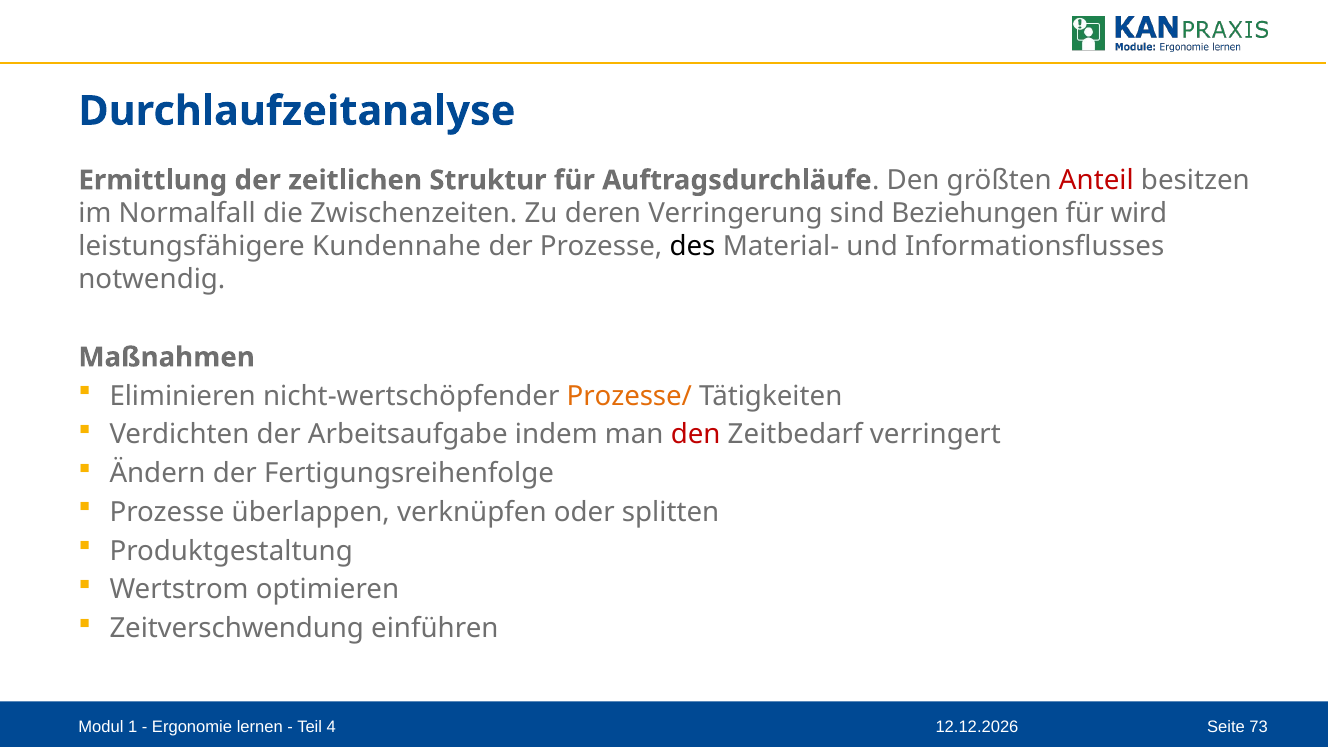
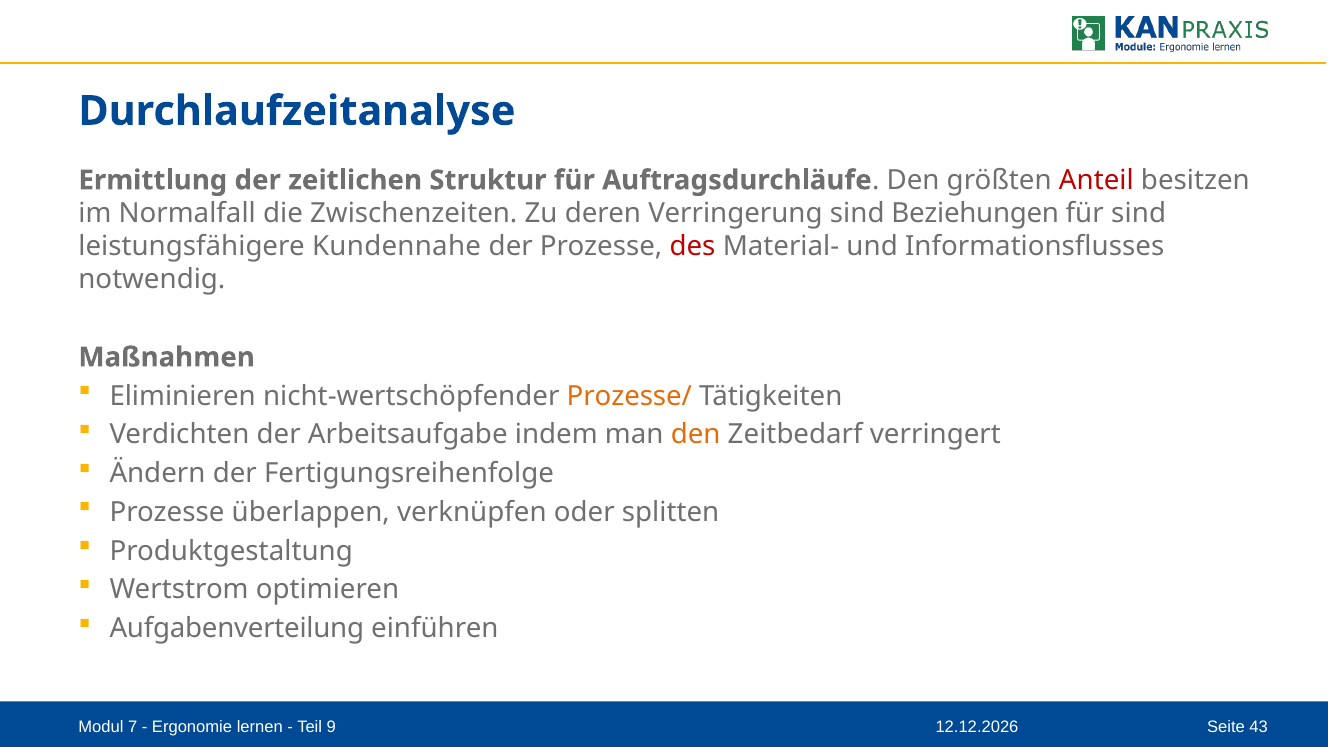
für wird: wird -> sind (1139, 213)
des colour: black -> red (693, 247)
den colour: red -> orange (696, 435)
Zeitverschwendung: Zeitverschwendung -> Aufgabenverteilung (237, 629)
1: 1 -> 7 (133, 727)
4: 4 -> 9 (331, 727)
73: 73 -> 43 (1259, 727)
